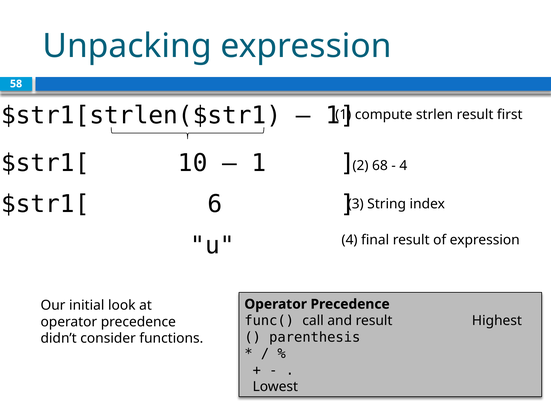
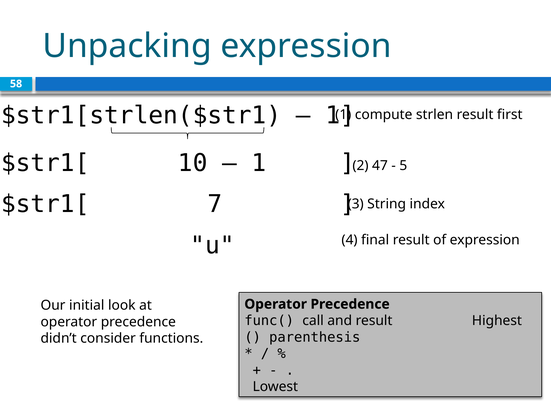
68: 68 -> 47 (380, 166)
4: 4 -> 5 (403, 166)
6: 6 -> 7 (215, 204)
